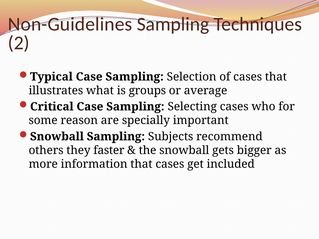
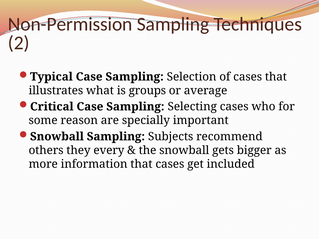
Non-Guidelines: Non-Guidelines -> Non-Permission (70, 24)
faster: faster -> every (109, 150)
